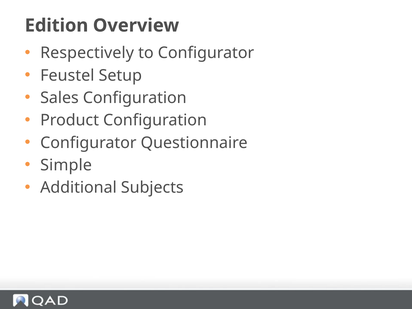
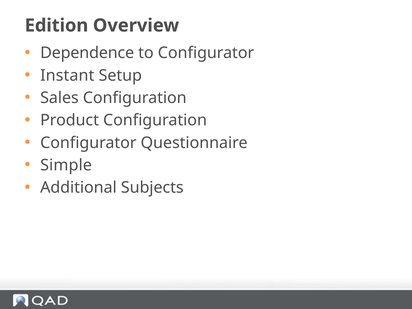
Respectively: Respectively -> Dependence (87, 53)
Feustel: Feustel -> Instant (67, 75)
